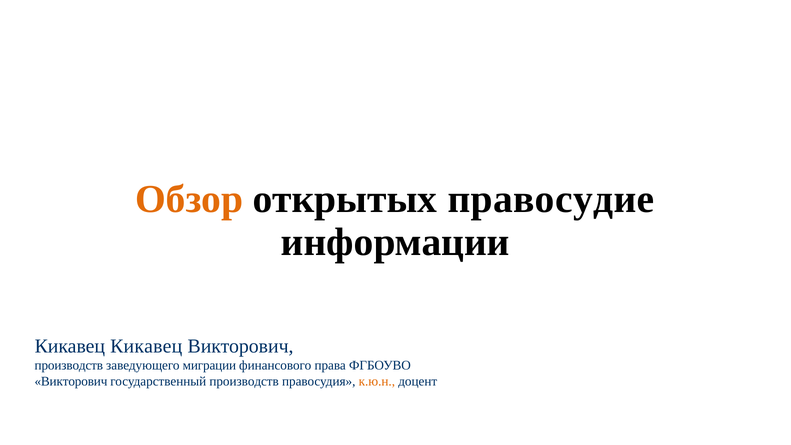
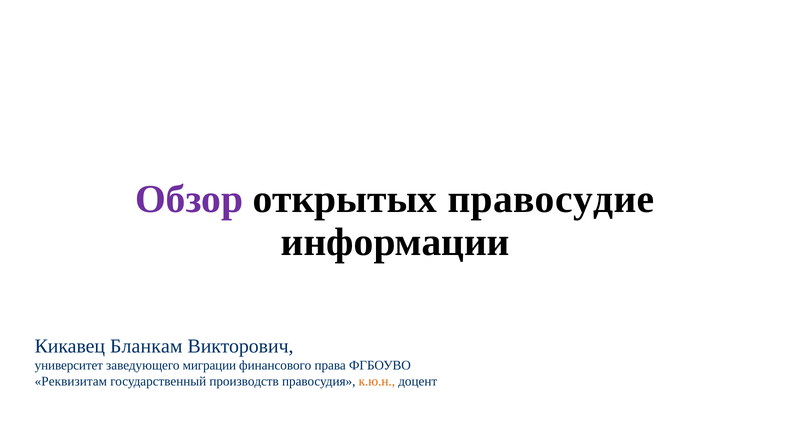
Обзор colour: orange -> purple (189, 199)
Кикавец Кикавец: Кикавец -> Бланкам (146, 346)
производств: производств -> университет (69, 365)
Викторович: Викторович -> Реквизитам (71, 381)
